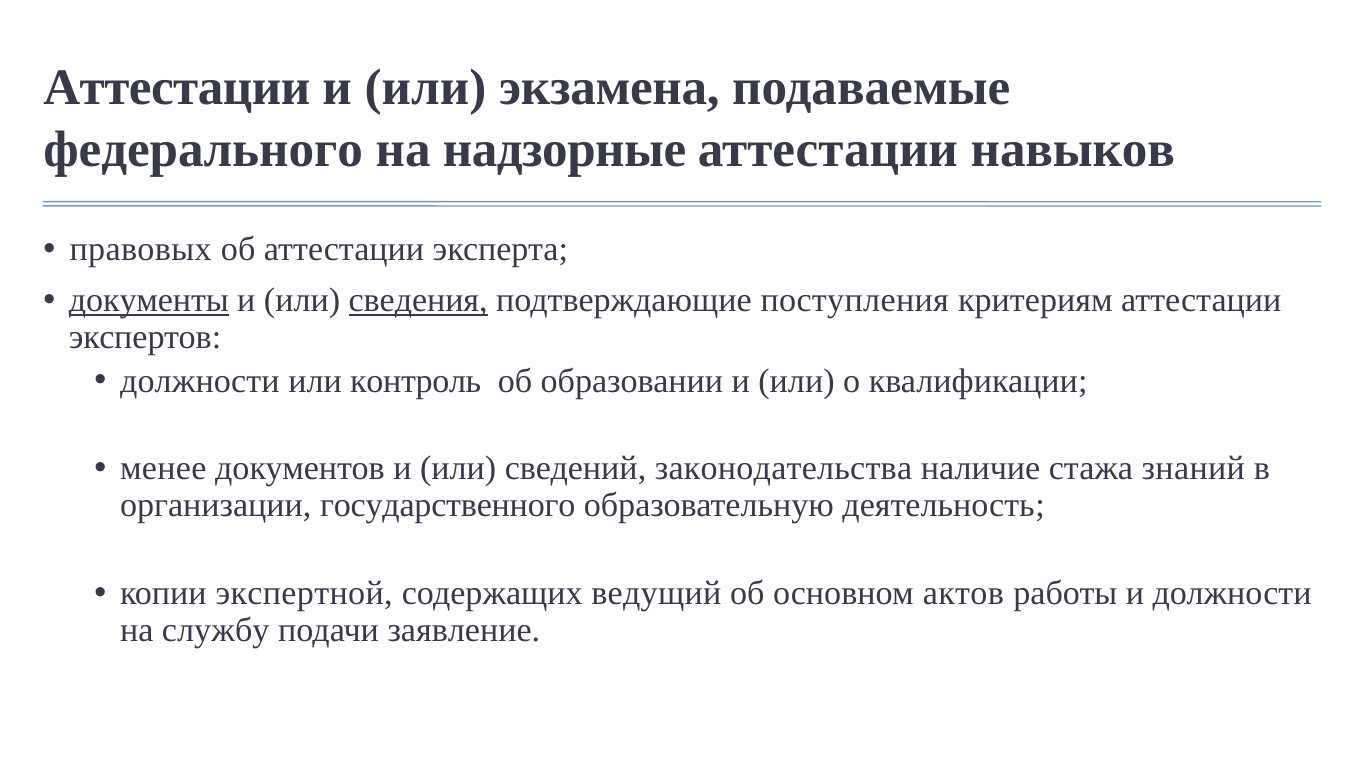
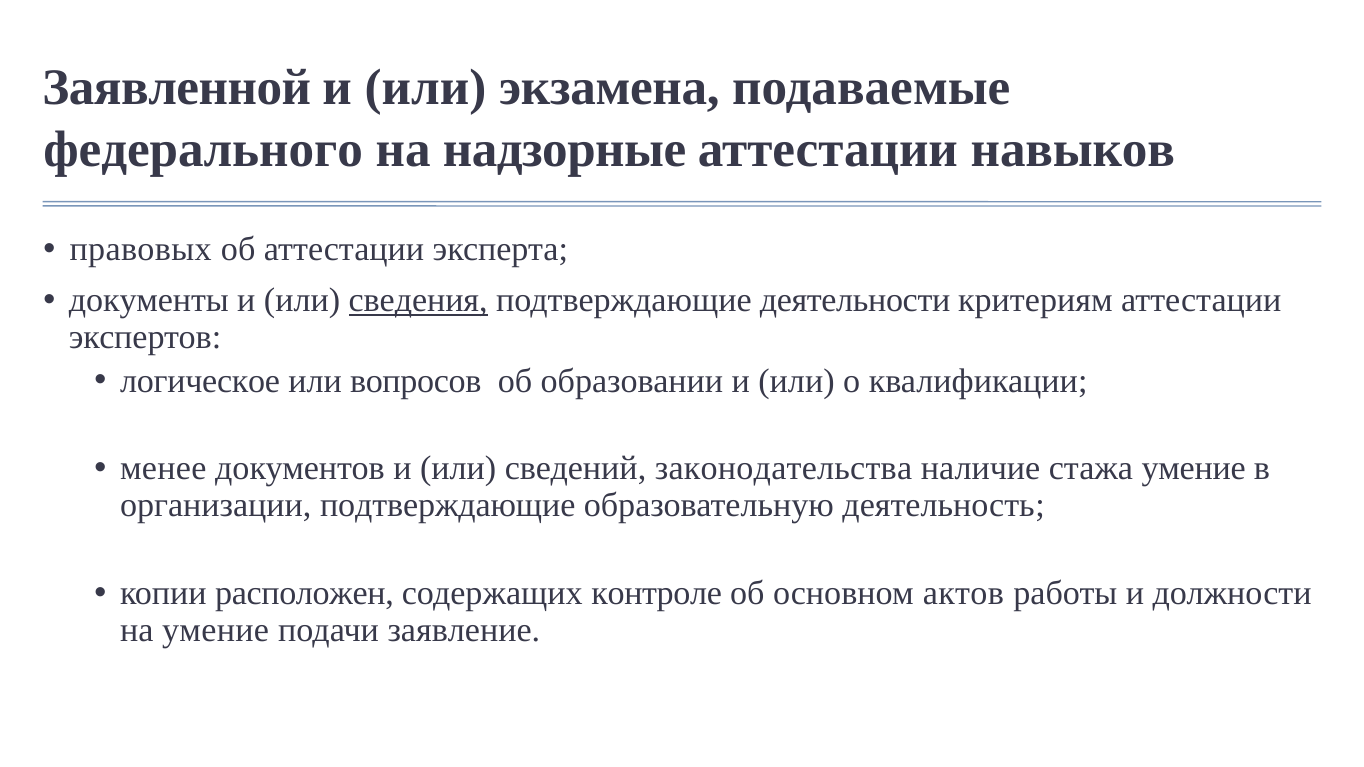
Аттестации: Аттестации -> Заявленной (177, 88)
документы underline: present -> none (149, 300)
поступления: поступления -> деятельности (855, 300)
должности: должности -> логическое (200, 381)
контроль: контроль -> вопросов (416, 381)
стажа знаний: знаний -> умение (1194, 469)
организации государственного: государственного -> подтверждающие (448, 506)
экспертной: экспертной -> расположен (304, 593)
ведущий: ведущий -> контроле (657, 593)
на службу: службу -> умение (216, 630)
